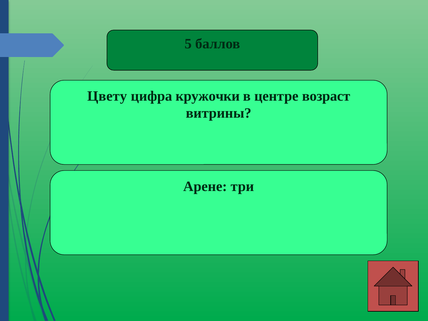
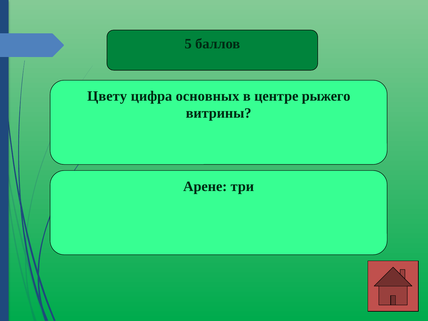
кружочки: кружочки -> основных (208, 96)
возраст: возраст -> рыжего (326, 96)
